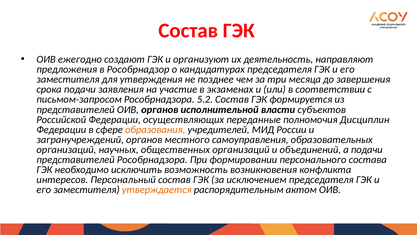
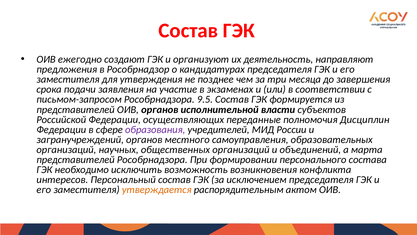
5.2: 5.2 -> 9.5 (205, 99)
образования colour: orange -> purple (155, 129)
а подачи: подачи -> марта (367, 149)
